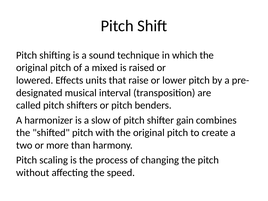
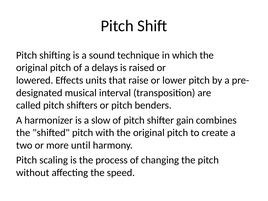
mixed: mixed -> delays (105, 68)
than: than -> until (81, 145)
